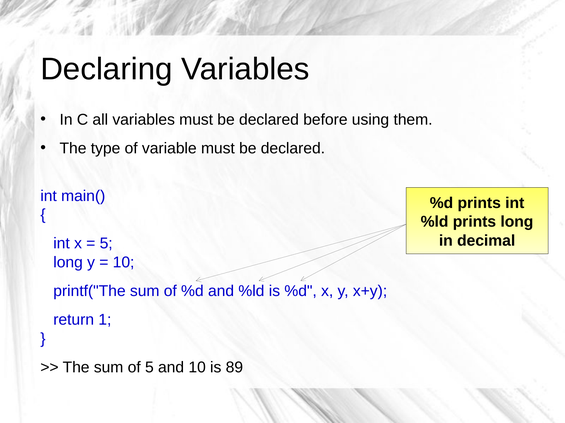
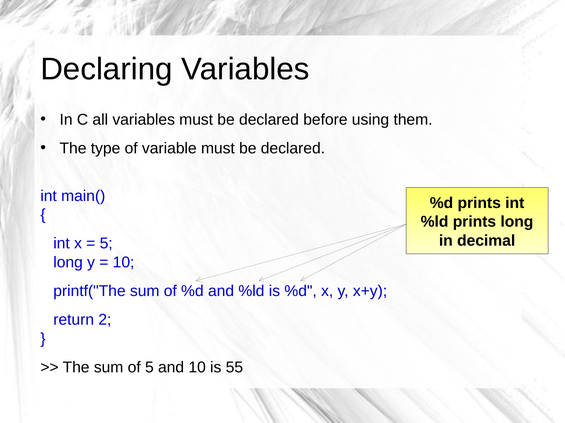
1: 1 -> 2 (105, 320)
89: 89 -> 55 (234, 368)
